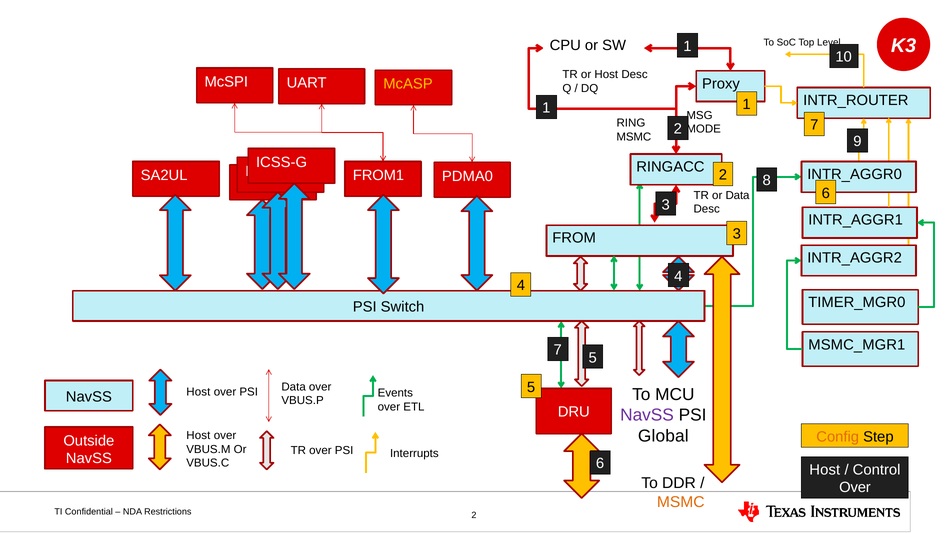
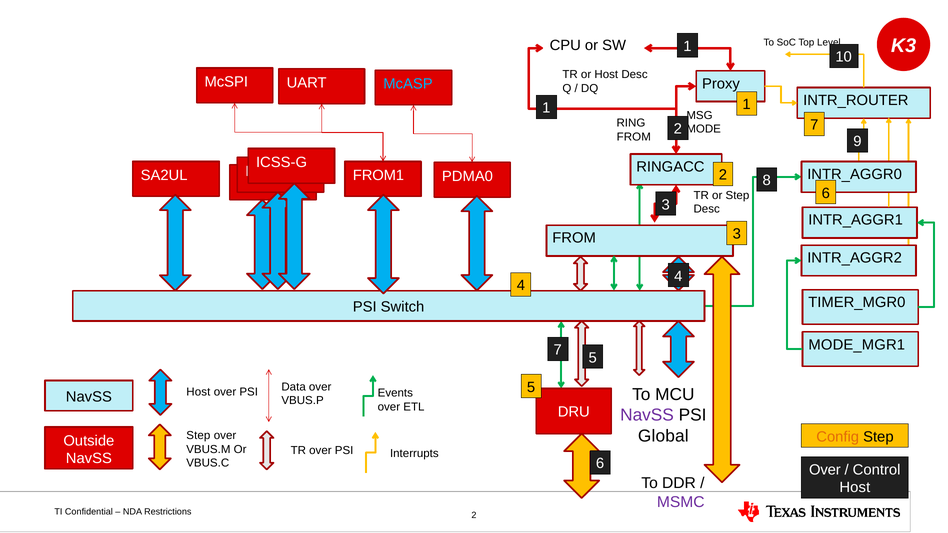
McASP colour: yellow -> light blue (408, 84)
MSMC: MSMC -> FROM (634, 137)
or Data: Data -> Step (737, 195)
MSMC_MGR1: MSMC_MGR1 -> MODE_MGR1 (857, 345)
Host: Host -> Step (198, 436)
Host: Host -> Over (825, 470)
Over: Over -> Host (855, 488)
MSMC colour: orange -> purple (681, 502)
